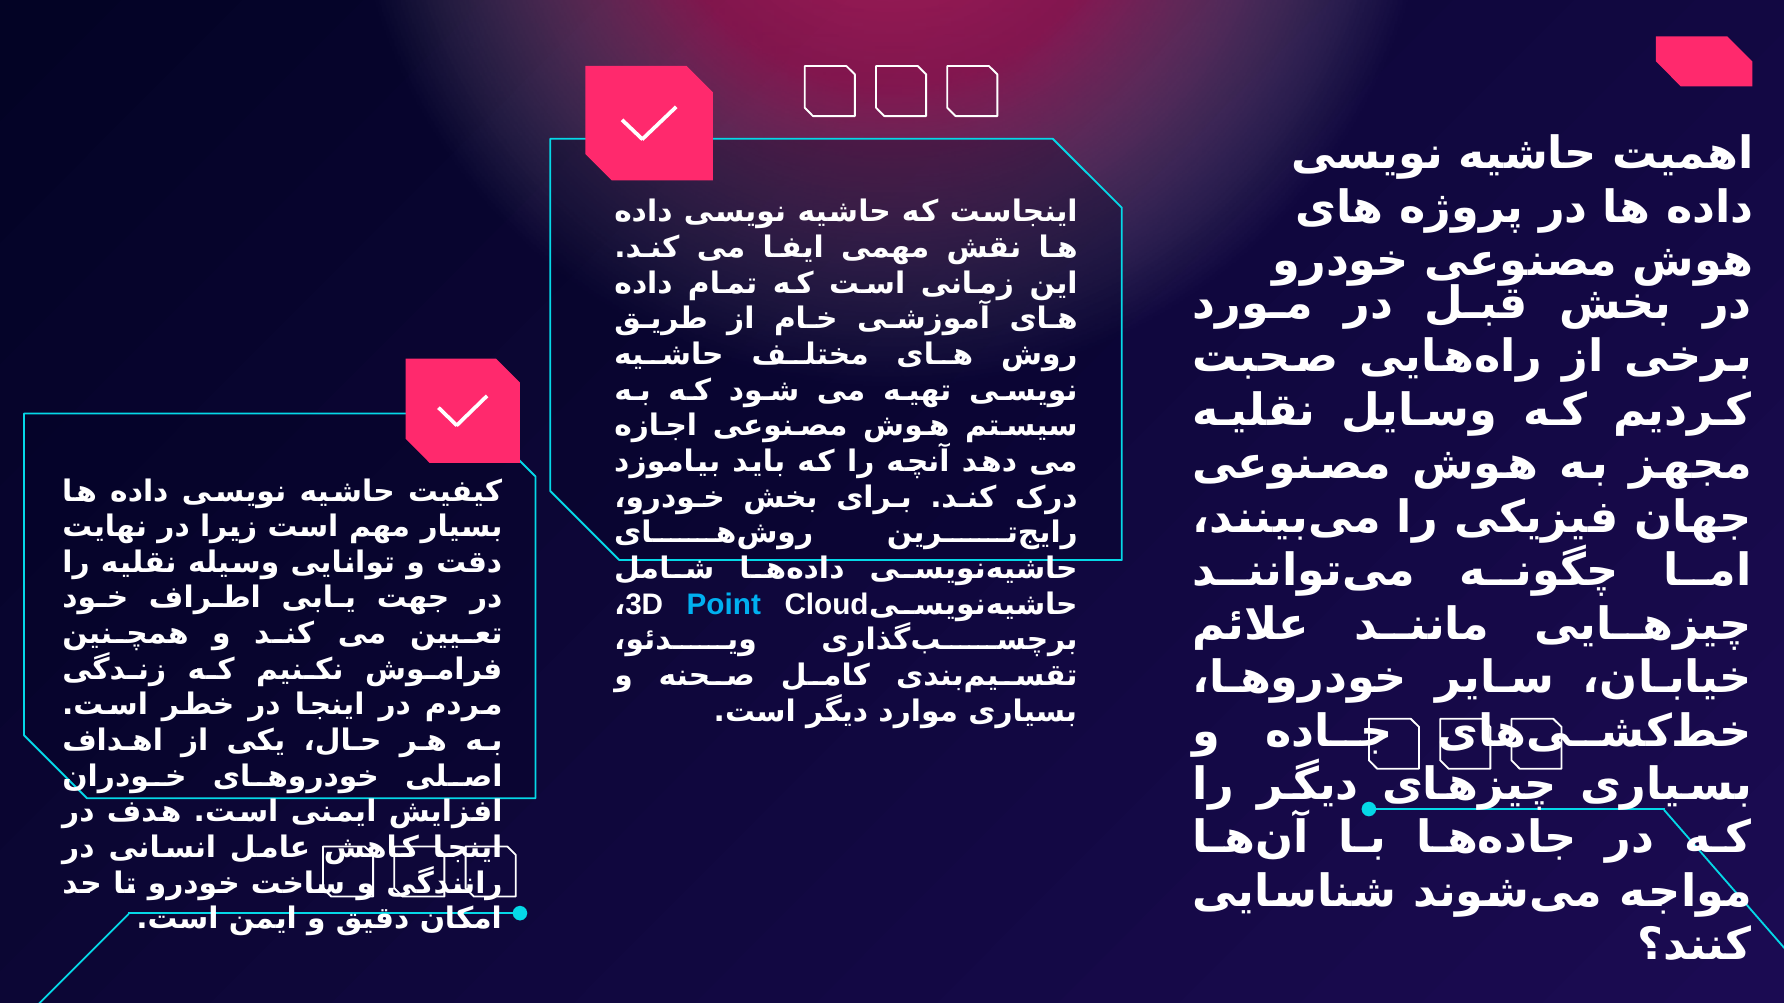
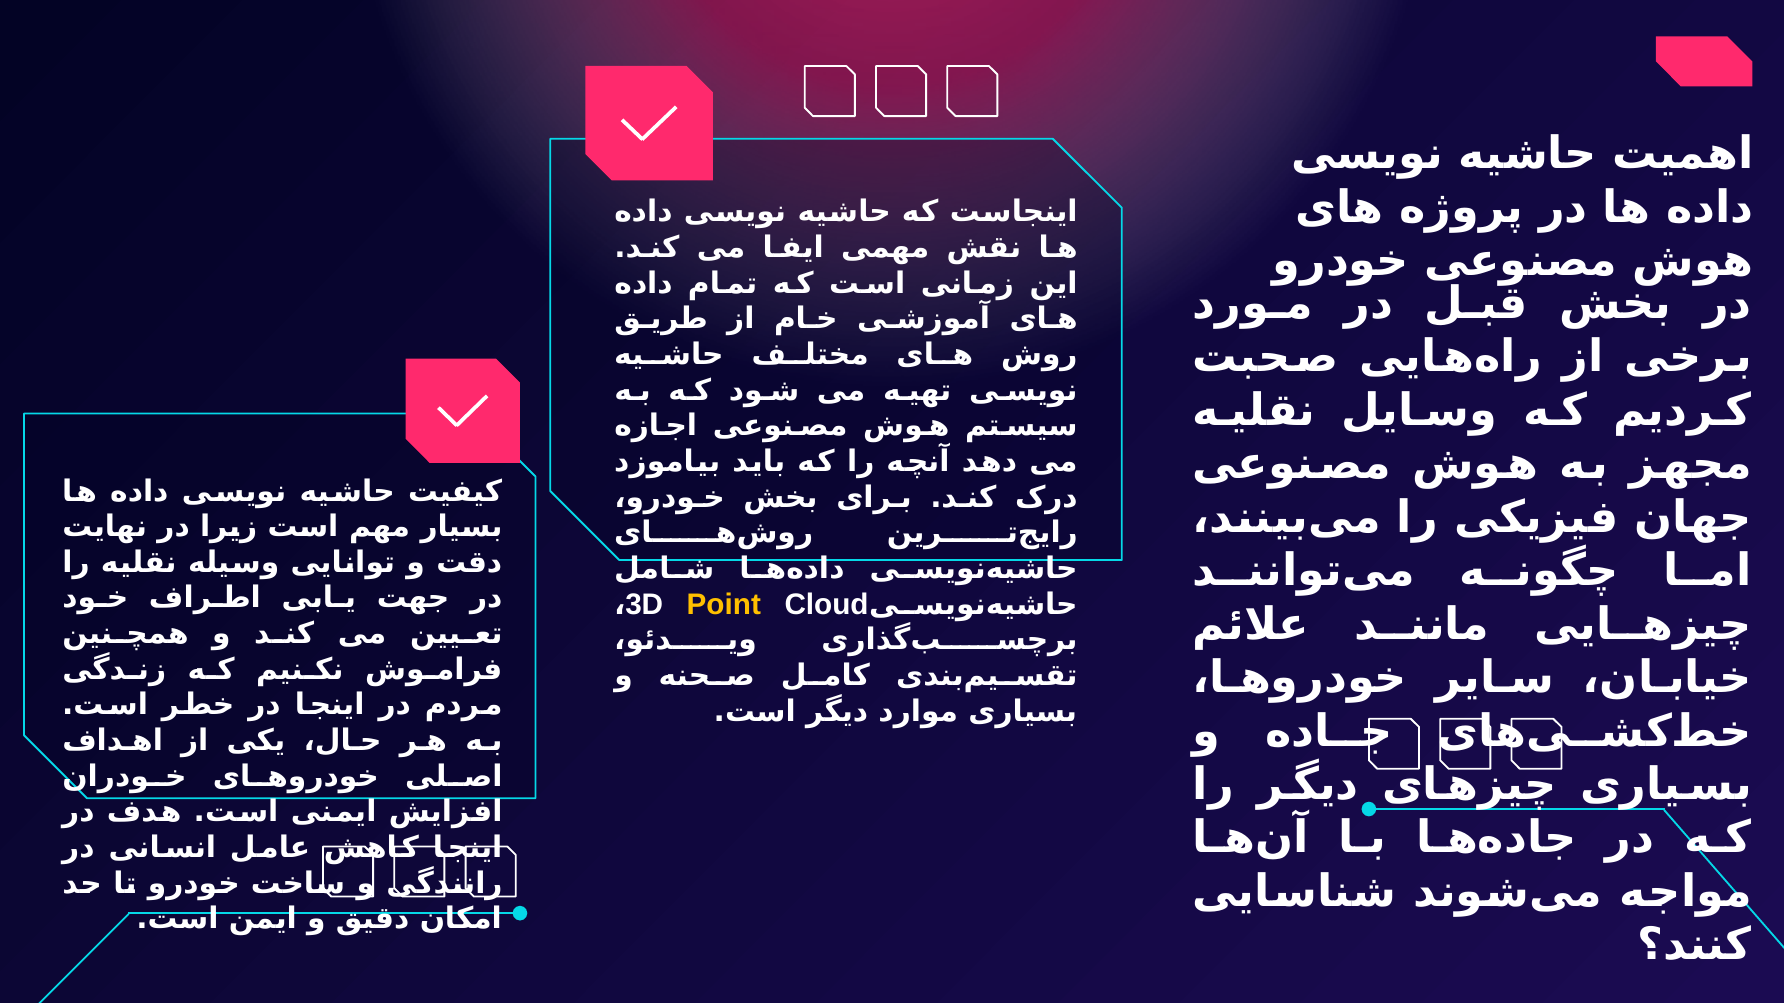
Point colour: light blue -> yellow (724, 605)
